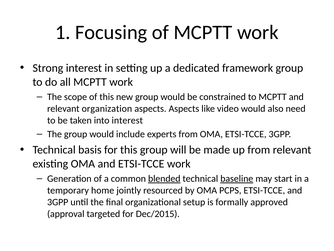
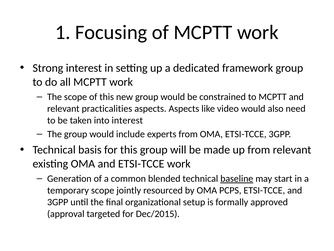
organization: organization -> practicalities (107, 108)
blended underline: present -> none (164, 178)
temporary home: home -> scope (103, 190)
